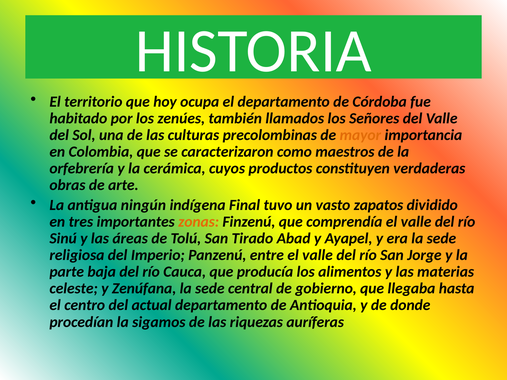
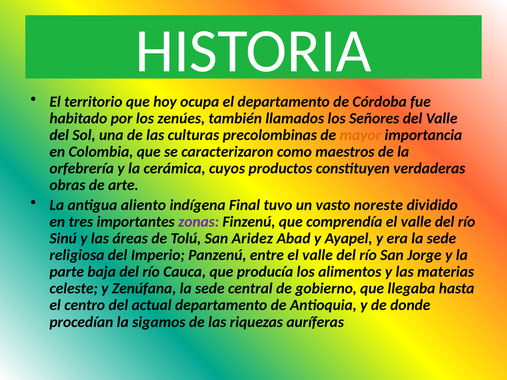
ningún: ningún -> aliento (143, 205)
zapatos: zapatos -> noreste (378, 205)
zonas colour: orange -> purple (199, 222)
Tirado: Tirado -> Aridez (252, 238)
